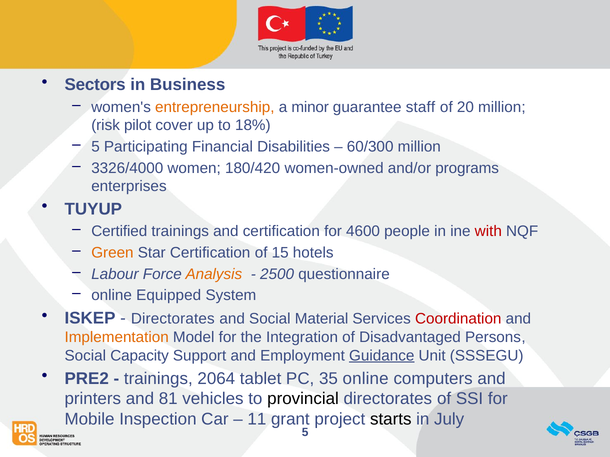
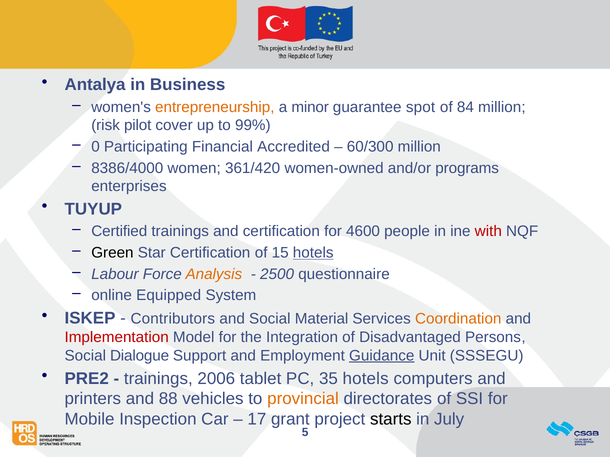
Sectors: Sectors -> Antalya (95, 85)
staff: staff -> spot (421, 107)
20: 20 -> 84 (465, 107)
18%: 18% -> 99% (253, 126)
5: 5 -> 0 (95, 147)
Disabilities: Disabilities -> Accredited (294, 147)
3326/4000: 3326/4000 -> 8386/4000 (127, 168)
180/420: 180/420 -> 361/420 (253, 168)
Green colour: orange -> black (112, 253)
hotels underline: none -> present (313, 253)
Directorates: Directorates -> Contributors (173, 319)
Coordination colour: red -> orange (458, 319)
Implementation colour: orange -> red (117, 338)
Capacity: Capacity -> Dialogue (140, 356)
2064: 2064 -> 2006 (216, 379)
35 online: online -> hotels (366, 379)
81: 81 -> 88 (168, 399)
provincial colour: black -> orange (303, 399)
11: 11 -> 17 (257, 420)
